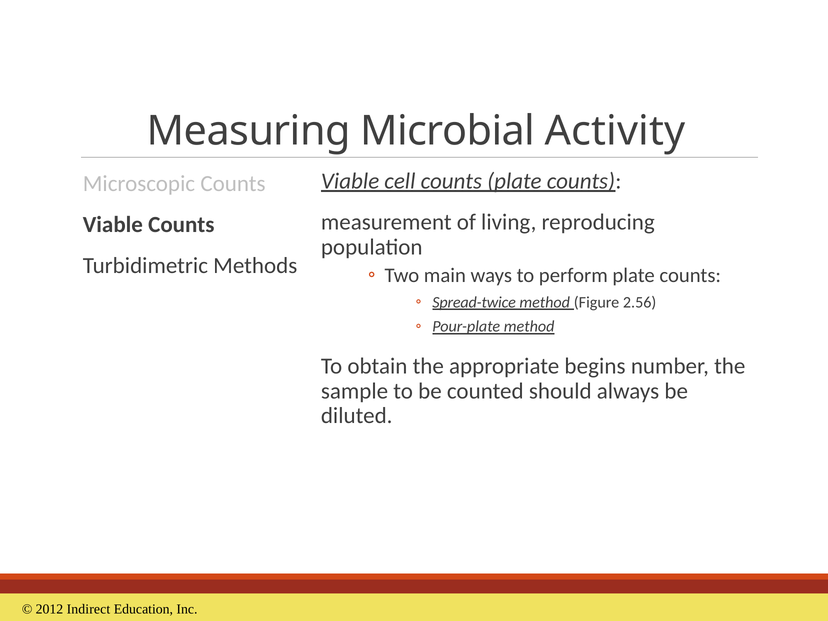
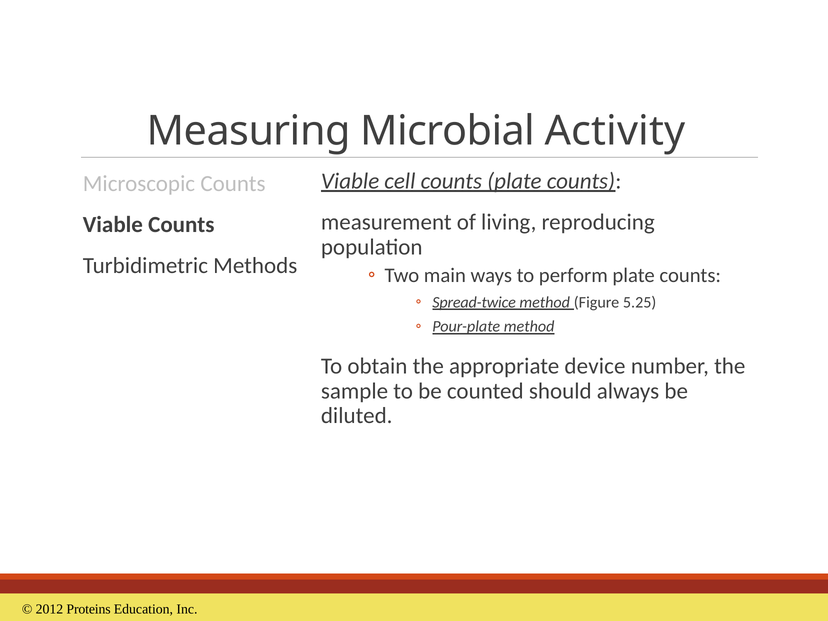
2.56: 2.56 -> 5.25 (640, 302)
begins: begins -> device (595, 366)
Indirect: Indirect -> Proteins (89, 609)
